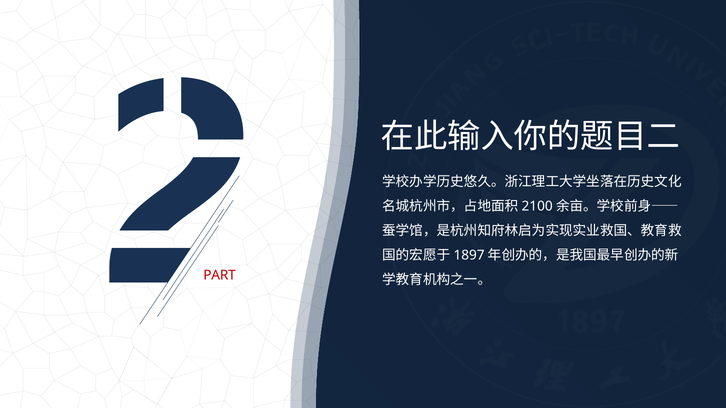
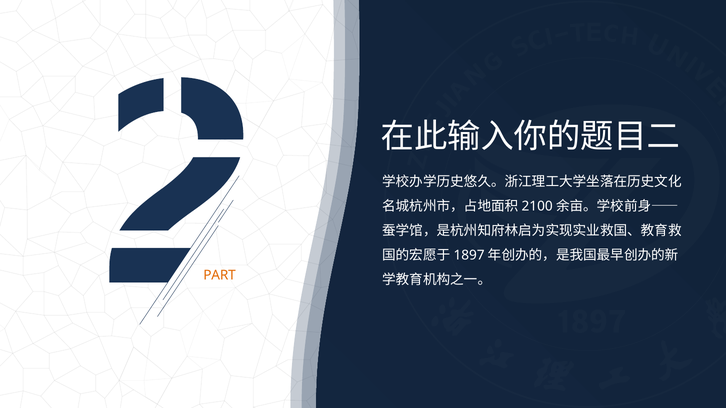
PART colour: red -> orange (220, 276)
